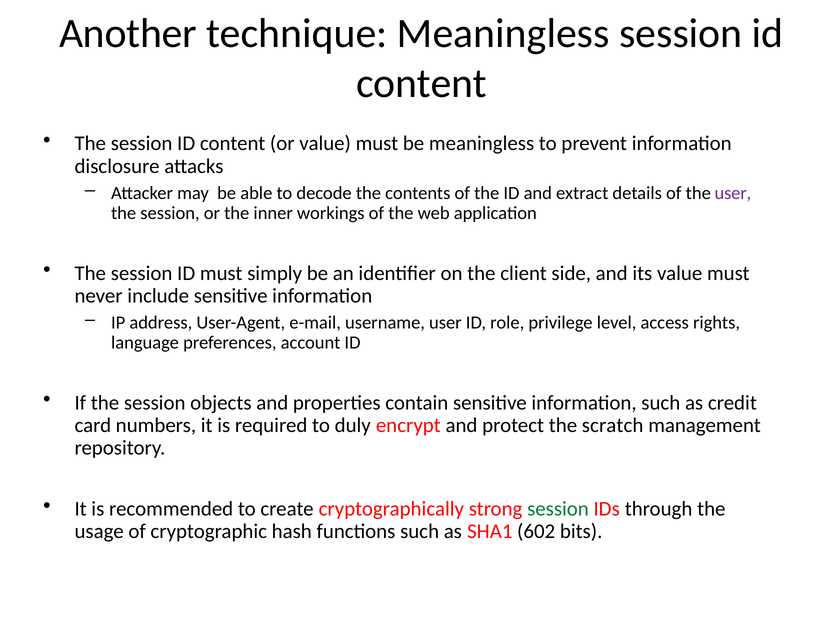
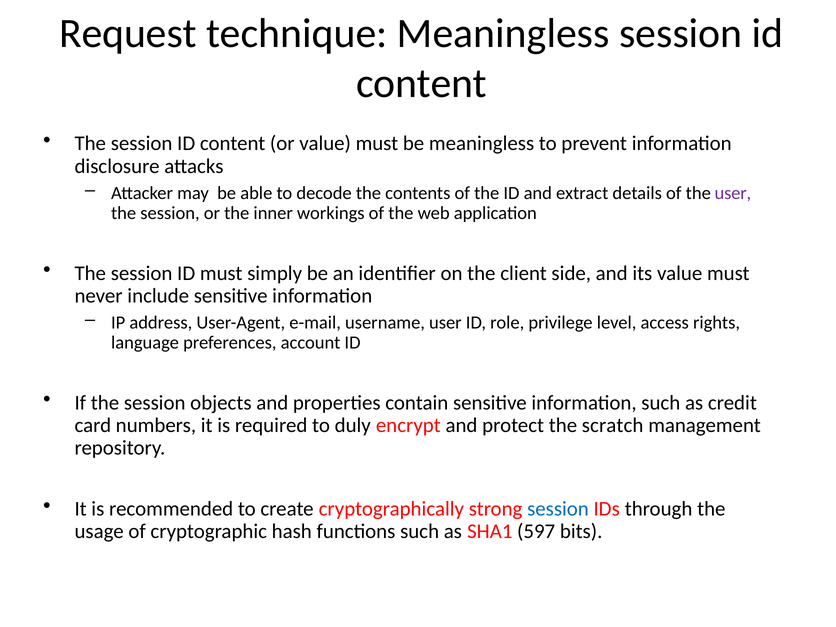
Another: Another -> Request (128, 34)
session colour: green -> blue (558, 509)
602: 602 -> 597 (536, 531)
